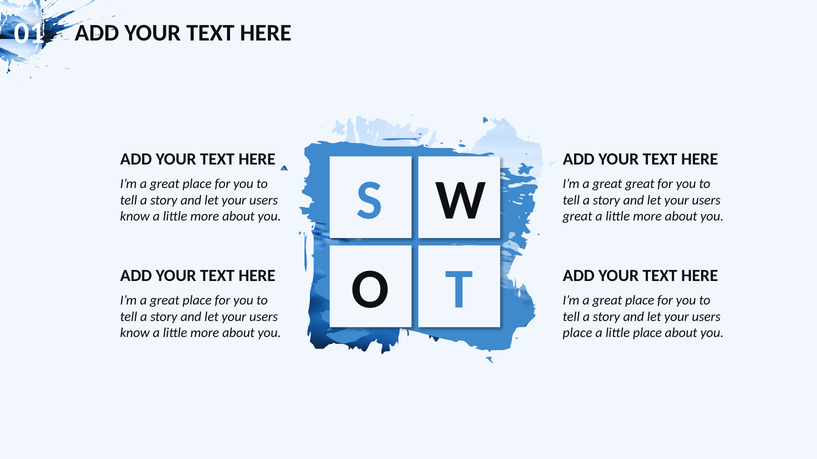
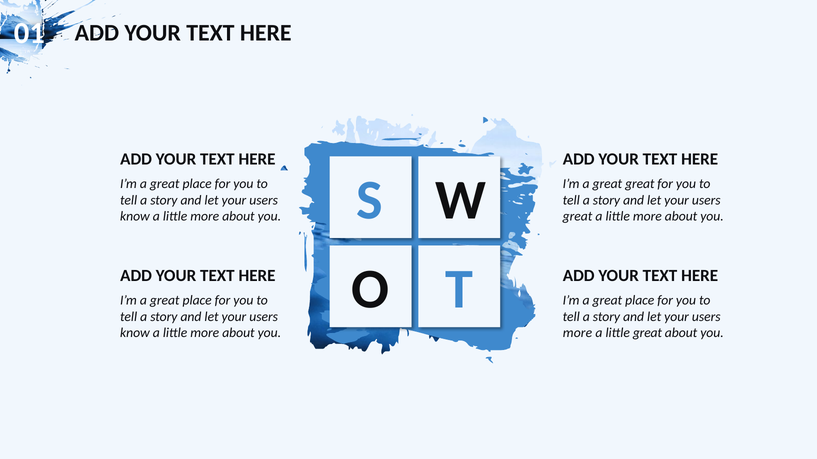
place: place -> more (578, 333)
little place: place -> great (647, 333)
